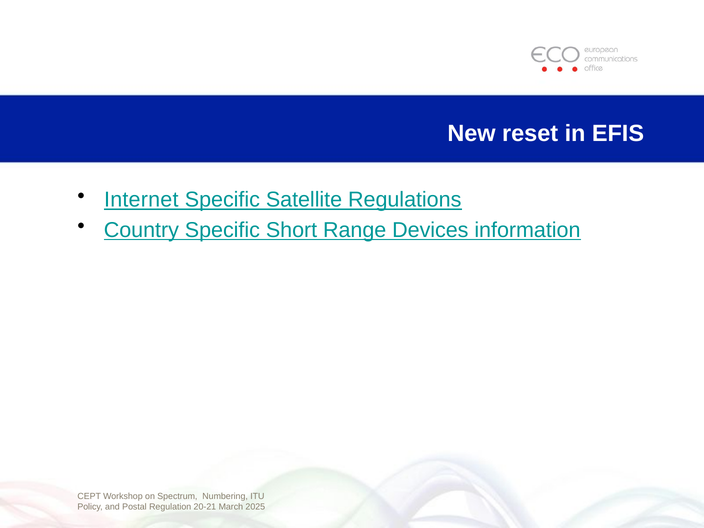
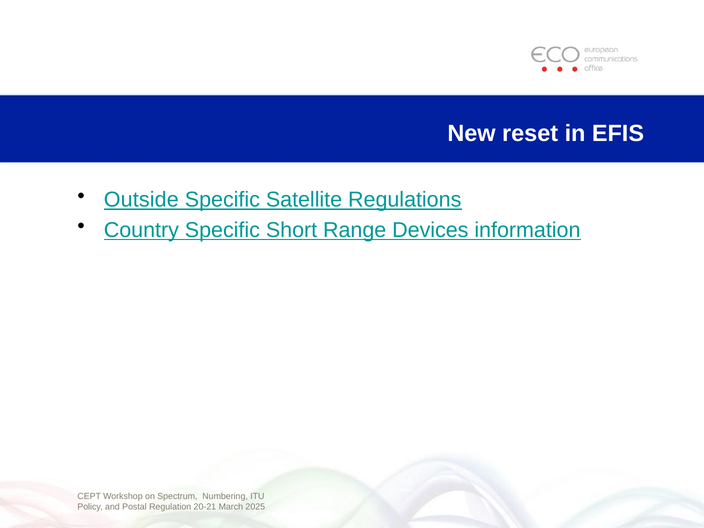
Internet: Internet -> Outside (141, 200)
